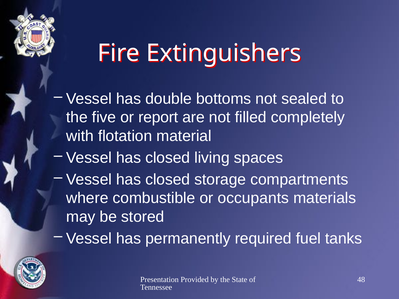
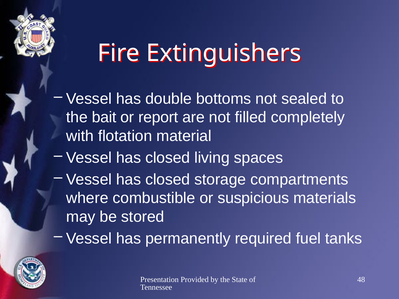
five: five -> bait (104, 117)
occupants: occupants -> suspicious (253, 198)
